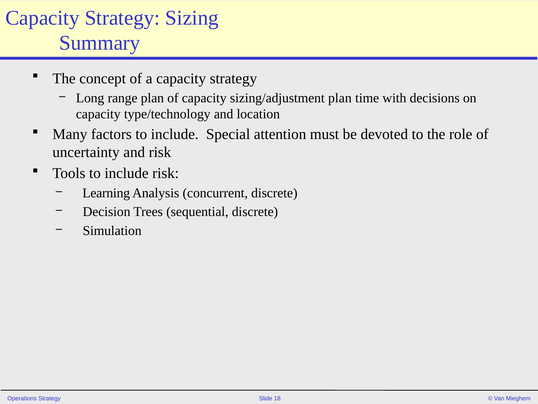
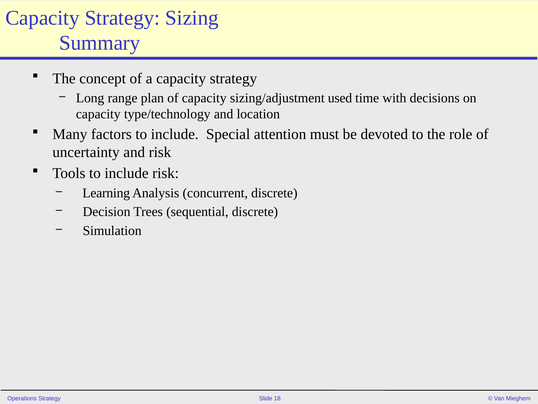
sizing/adjustment plan: plan -> used (340, 98)
